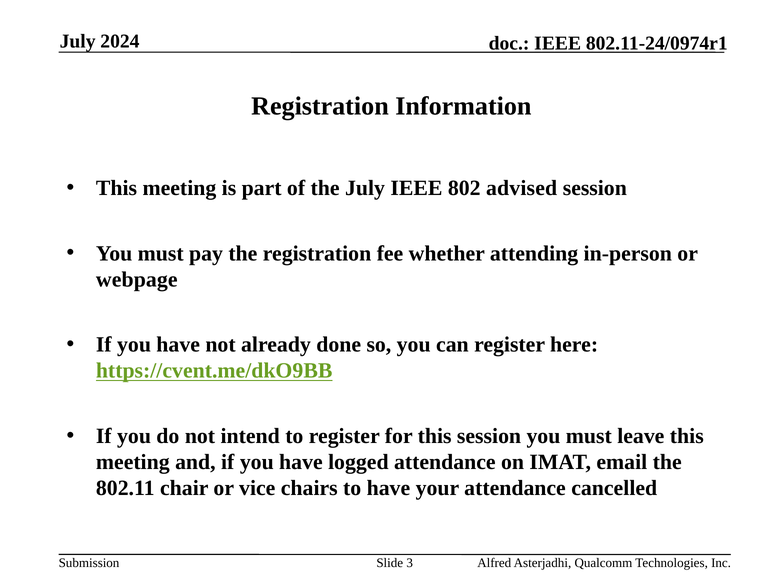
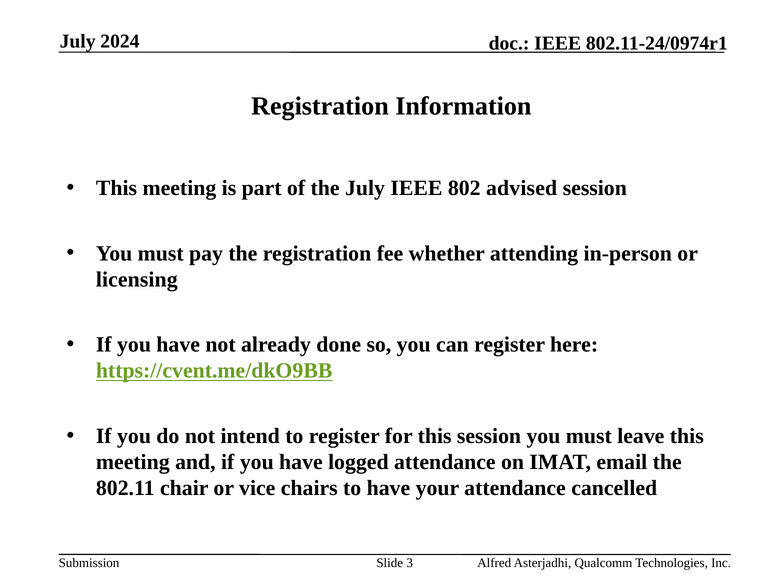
webpage: webpage -> licensing (137, 280)
